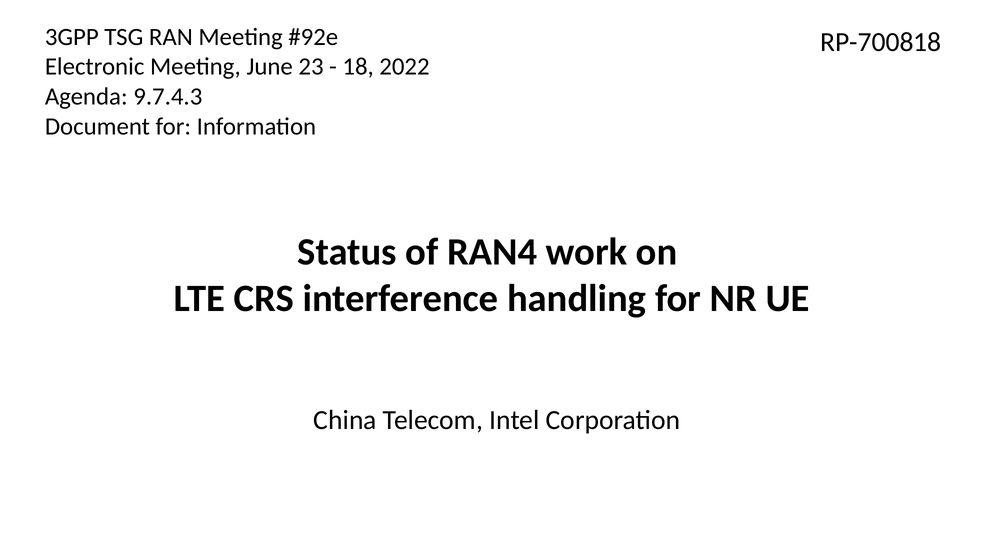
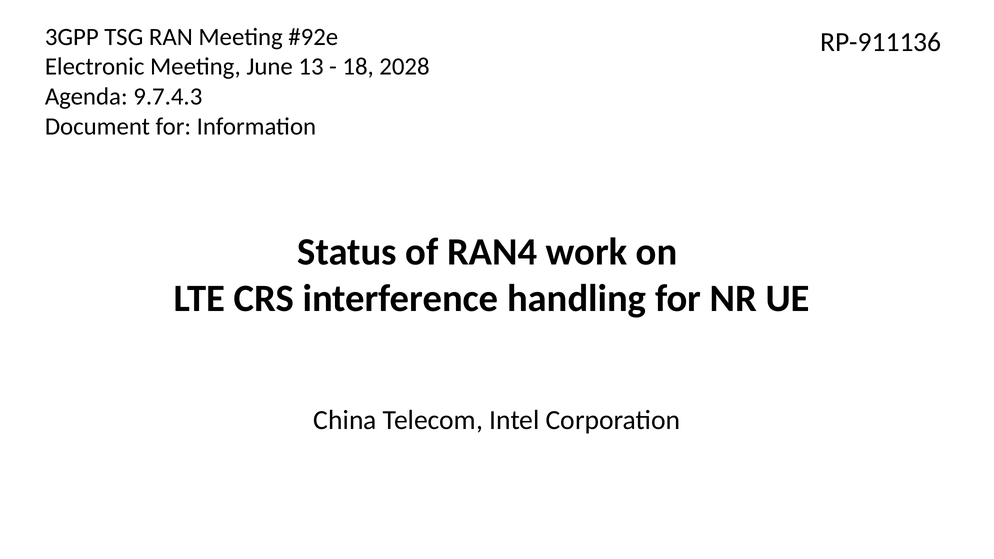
RP-700818: RP-700818 -> RP-911136 (881, 42)
23: 23 -> 13 (311, 67)
2022: 2022 -> 2028 (404, 67)
